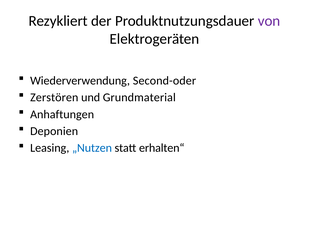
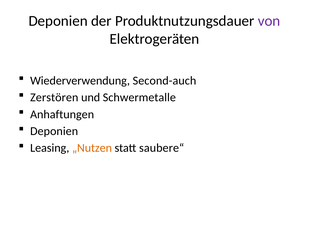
Rezykliert: Rezykliert -> Deponien (58, 21)
Second-oder: Second-oder -> Second-auch (164, 81)
Grundmaterial: Grundmaterial -> Schwermetalle (139, 97)
„Nutzen colour: blue -> orange (92, 148)
erhalten“: erhalten“ -> saubere“ (162, 148)
